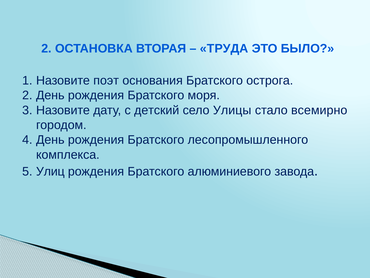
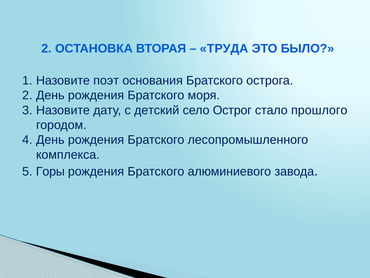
Улицы: Улицы -> Острог (232, 110)
всемирно: всемирно -> прошлого (319, 110)
Улиц: Улиц -> Горы (50, 171)
